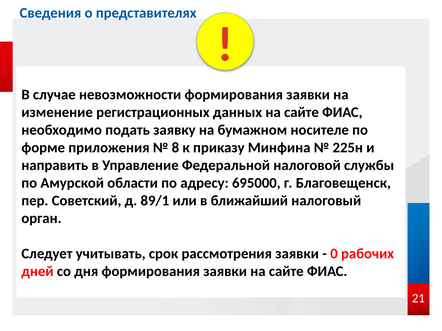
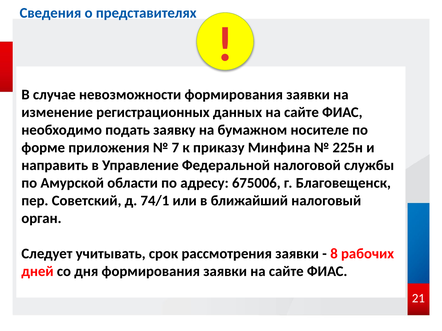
8: 8 -> 7 (175, 148)
695000: 695000 -> 675006 (256, 183)
89/1: 89/1 -> 74/1 (155, 201)
0: 0 -> 8 (334, 254)
